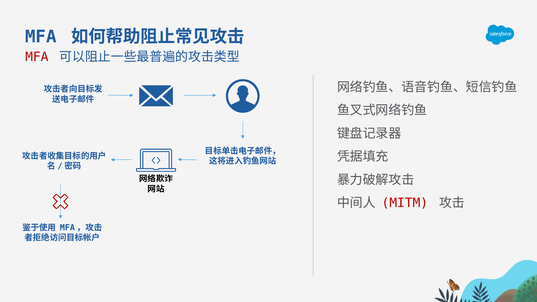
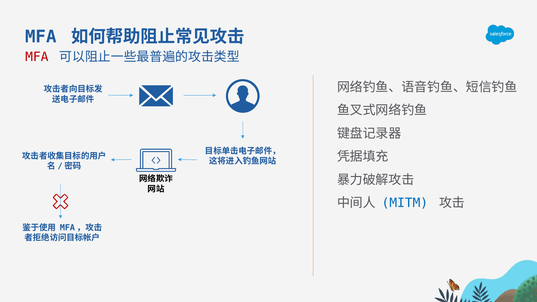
MITM colour: red -> blue (405, 203)
